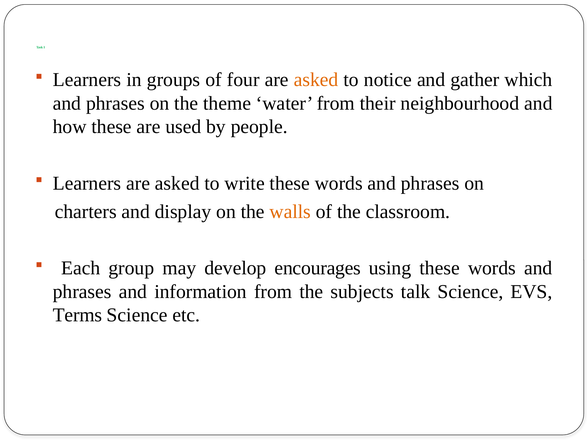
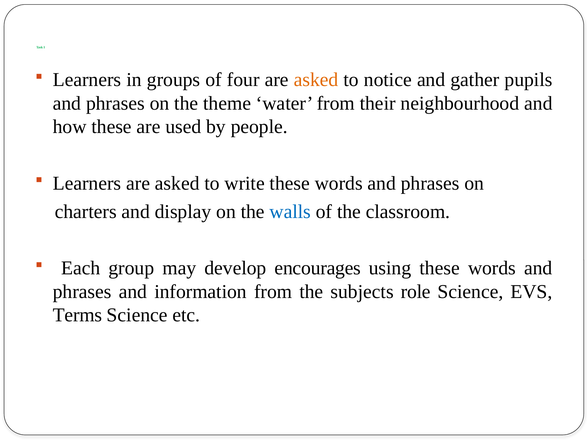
which: which -> pupils (528, 80)
walls colour: orange -> blue (290, 212)
talk: talk -> role (416, 292)
